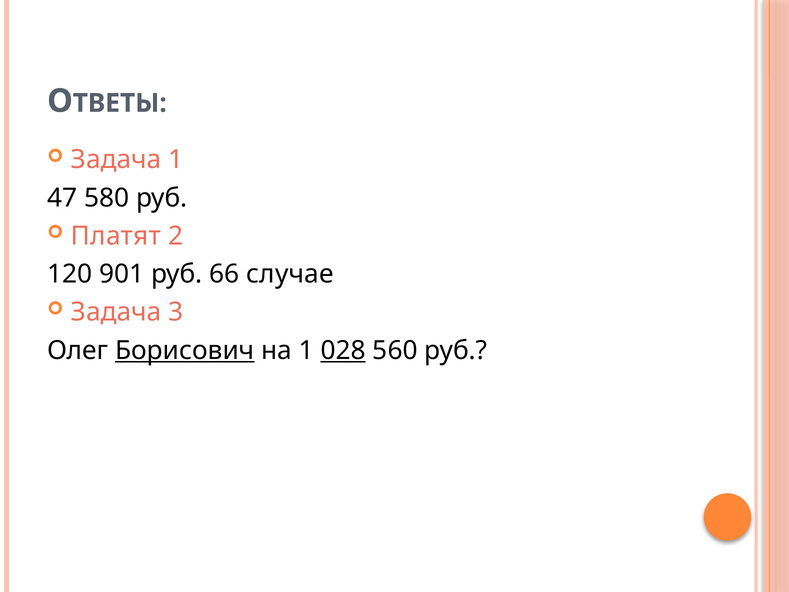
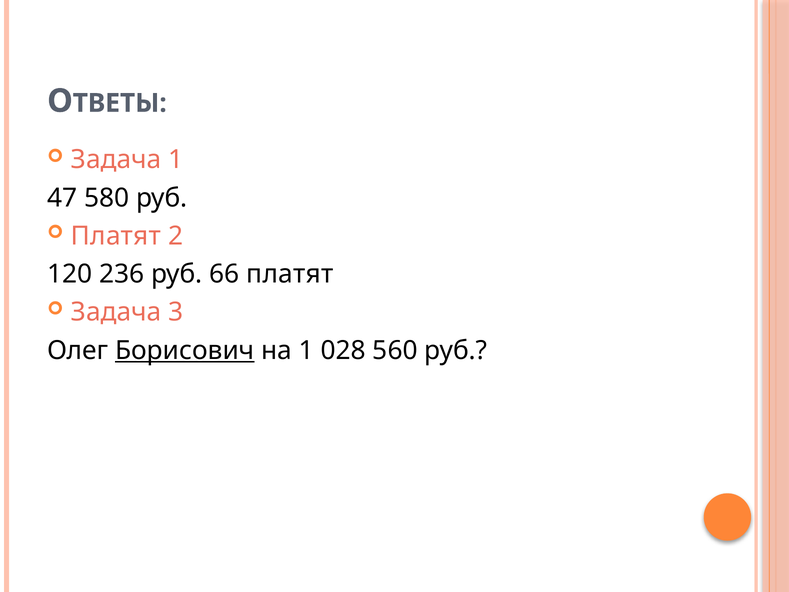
901: 901 -> 236 (122, 274)
66 случае: случае -> платят (290, 274)
028 underline: present -> none (343, 350)
